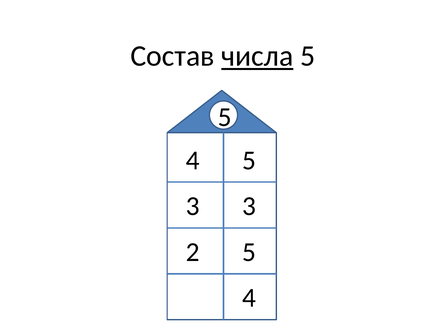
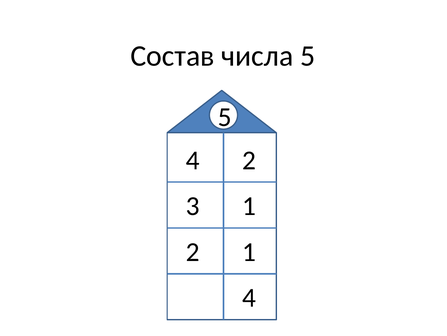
числа underline: present -> none (257, 56)
4 5: 5 -> 2 (249, 160)
3 3: 3 -> 1 (249, 206)
2 5: 5 -> 1 (249, 251)
